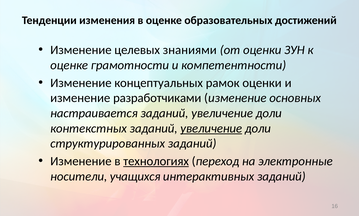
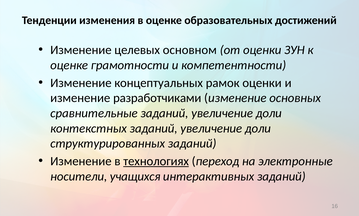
знаниями: знаниями -> основном (190, 50)
настраивается: настраивается -> сравнительные (94, 113)
увеличение underline: present -> none (211, 129)
